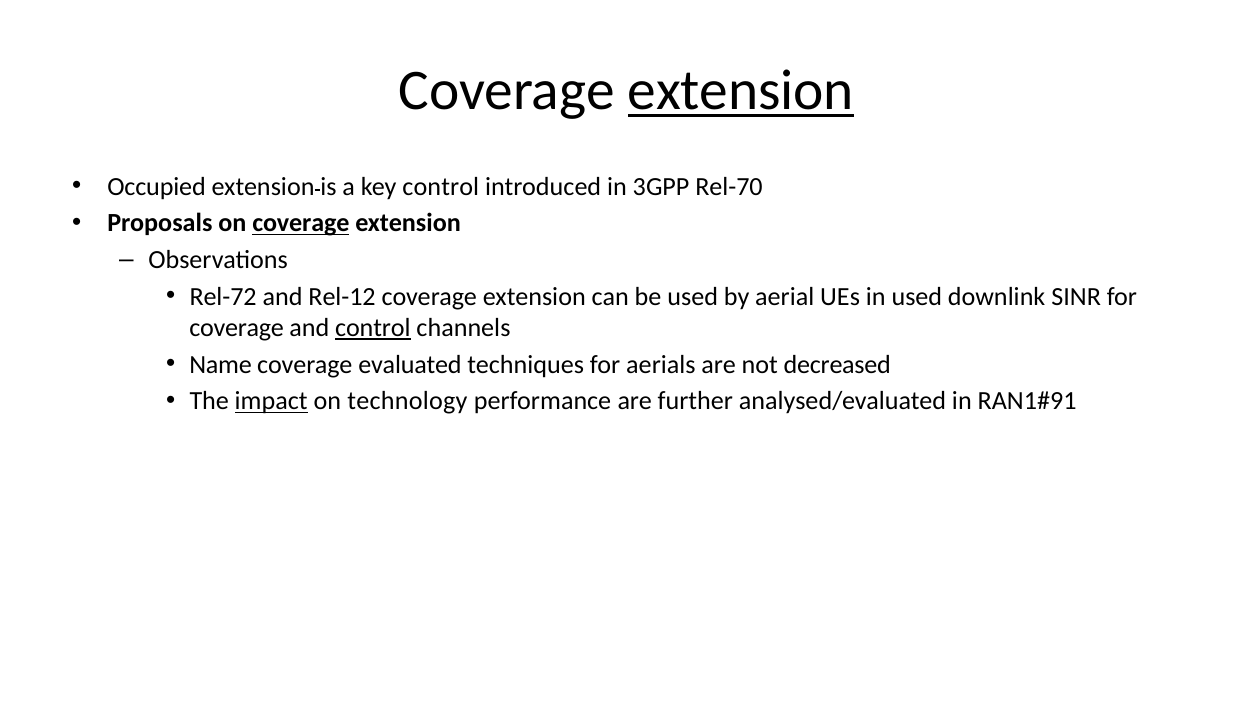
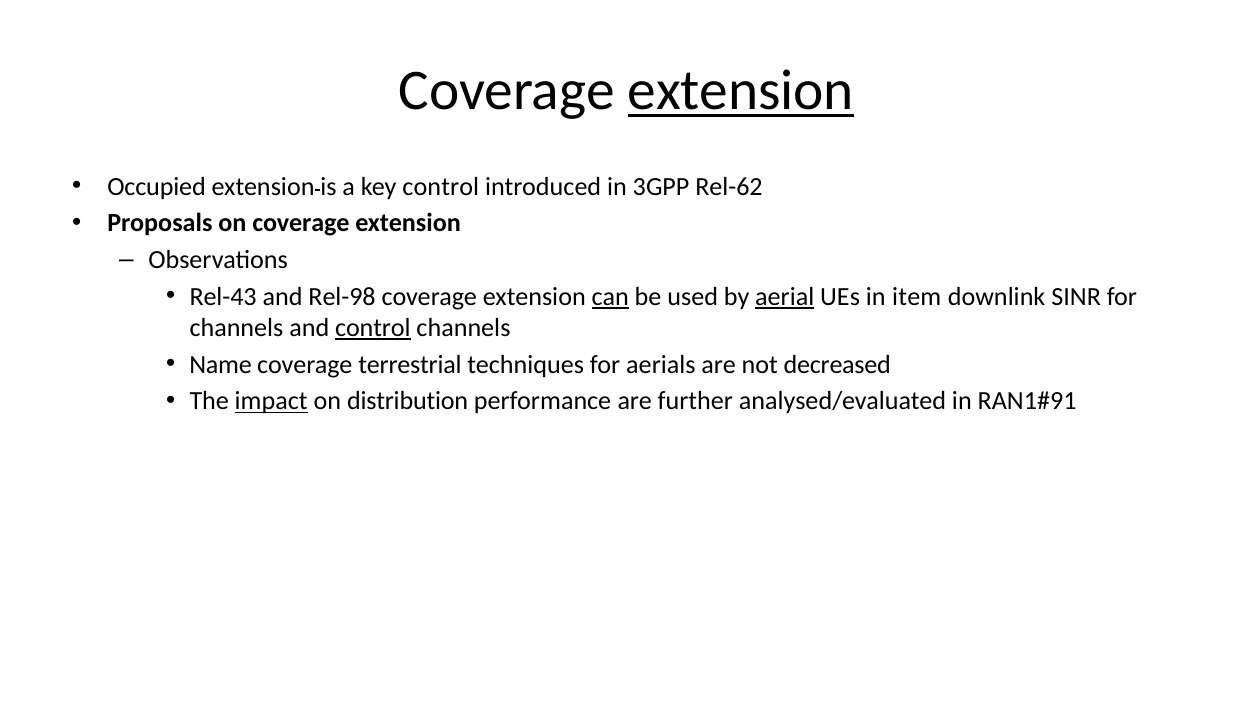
Rel-70: Rel-70 -> Rel-62 (729, 187)
coverage underline: present -> none (301, 223)
Rel-72: Rel-72 -> Rel-43 (223, 296)
Rel-12: Rel-12 -> Rel-98 (342, 296)
can underline: none -> present (610, 296)
aerial underline: none -> present (785, 296)
in used: used -> item (917, 296)
coverage: coverage -> channels (236, 328)
evaluated: evaluated -> terrestrial (410, 364)
technology: technology -> distribution (408, 401)
